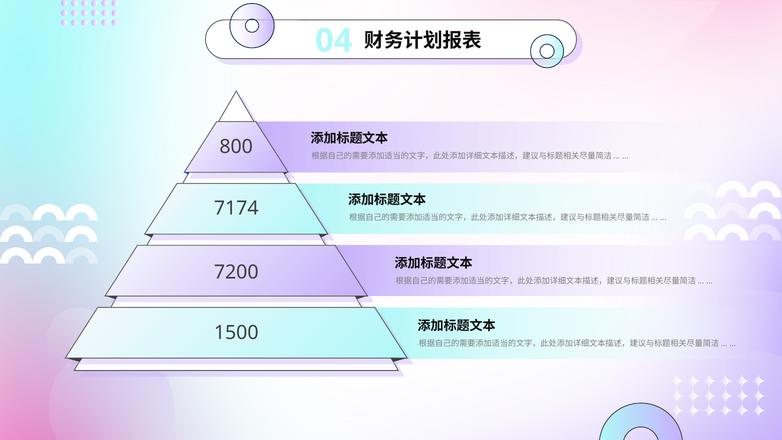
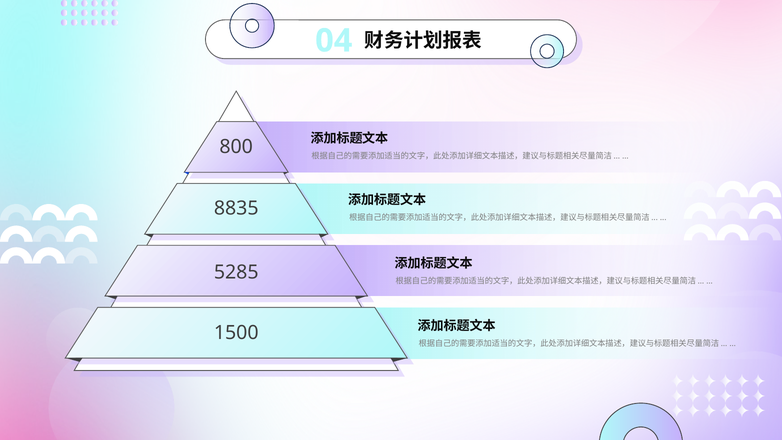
7174: 7174 -> 8835 (236, 208)
7200: 7200 -> 5285 (236, 272)
